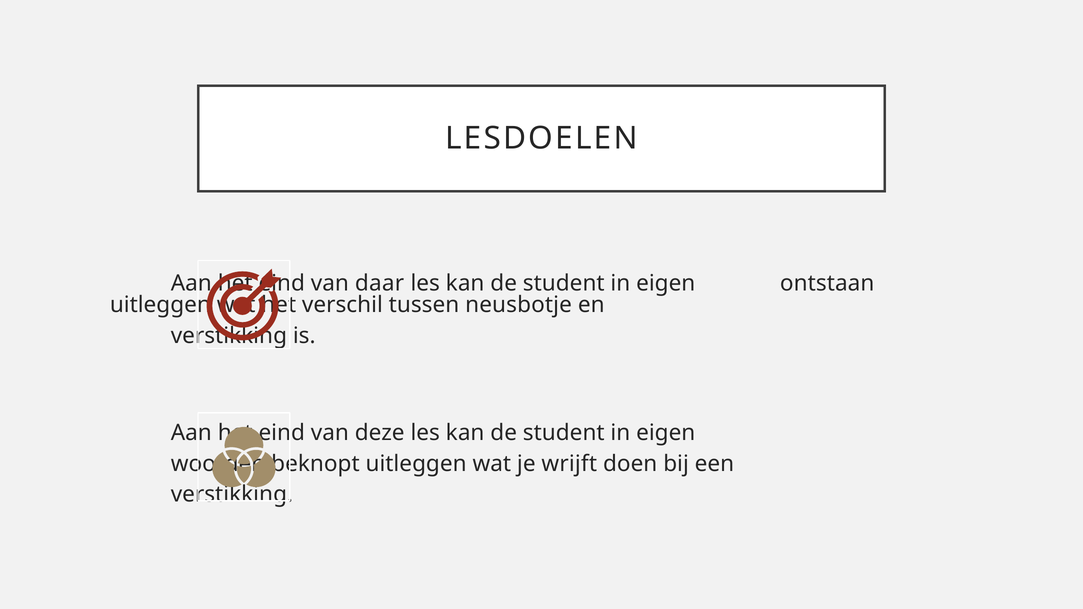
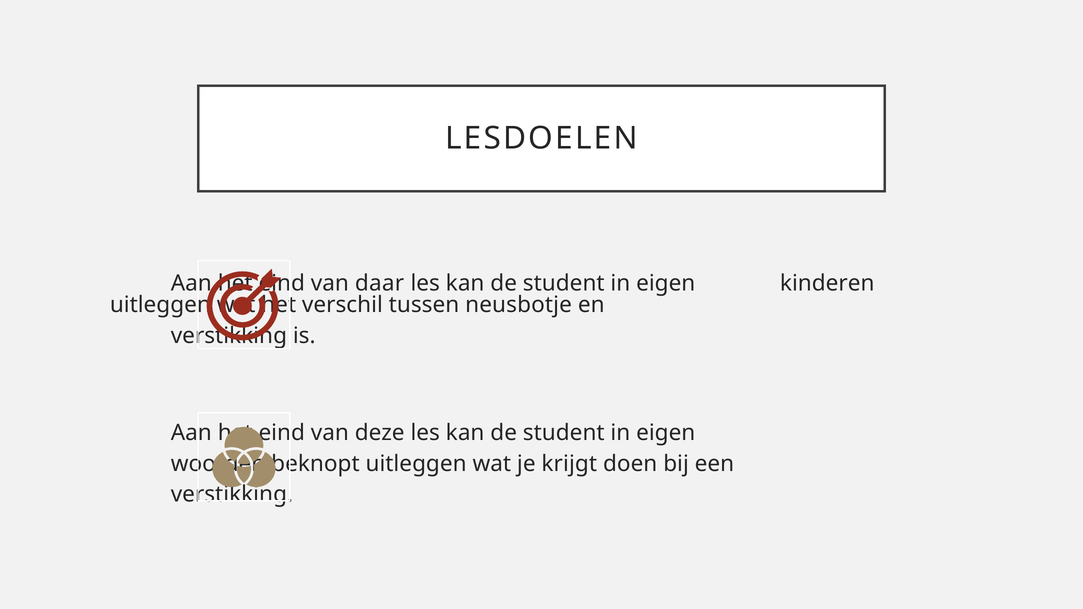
ontstaan: ontstaan -> kinderen (827, 283)
wrijft: wrijft -> krijgt (569, 464)
